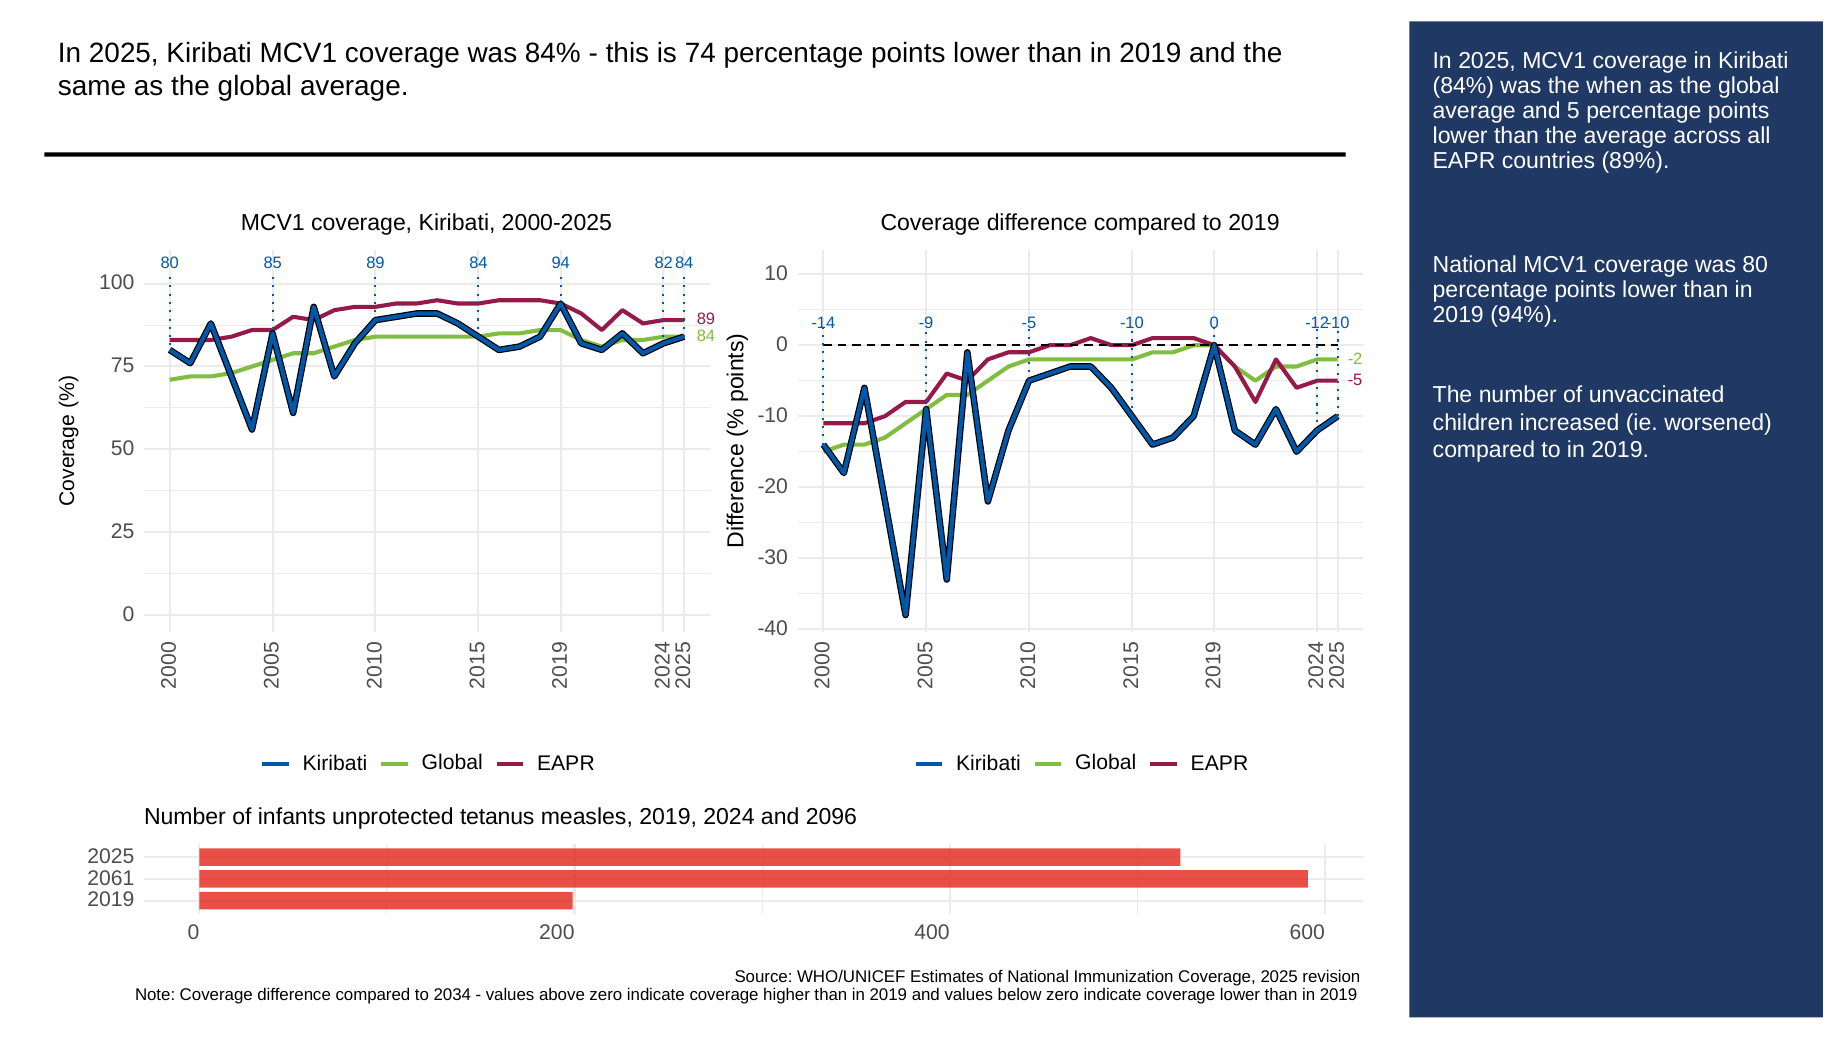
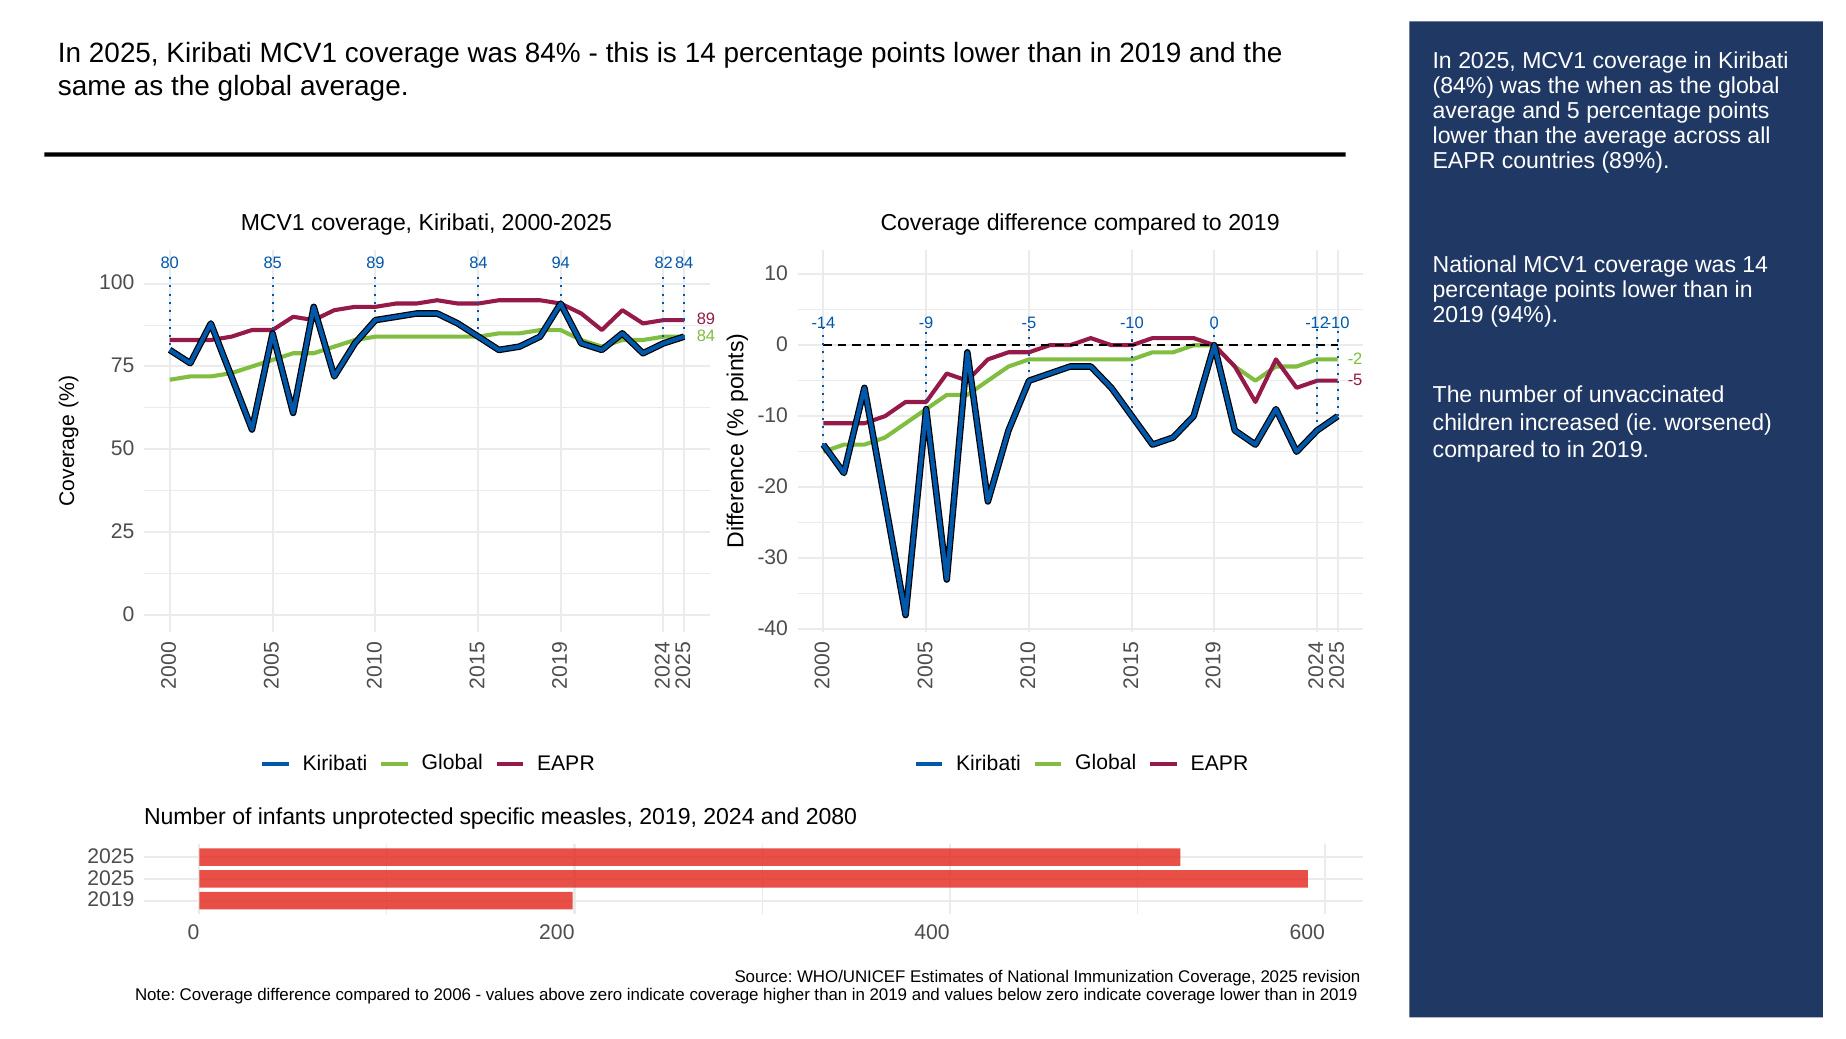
is 74: 74 -> 14 (700, 53)
was 80: 80 -> 14 (1755, 265)
tetanus: tetanus -> specific (497, 817)
2096: 2096 -> 2080 (831, 817)
2061: 2061 -> 2025 (111, 878)
2034: 2034 -> 2006 (452, 994)
